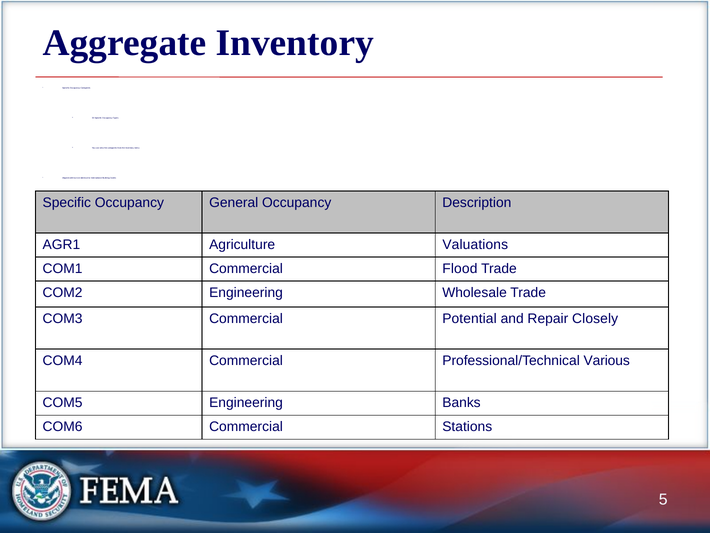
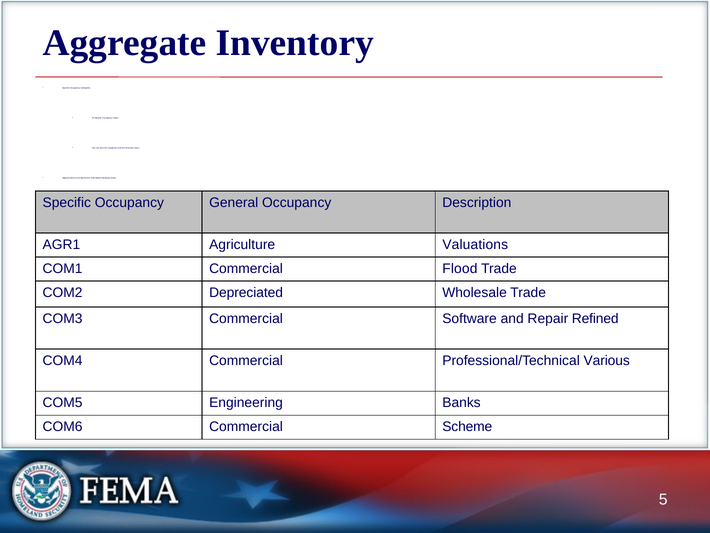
COM2 Engineering: Engineering -> Depreciated (246, 292)
Potential: Potential -> Software (470, 318)
Closely: Closely -> Refined (595, 318)
Stations: Stations -> Scheme (467, 426)
